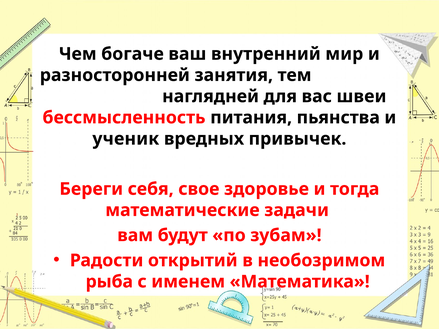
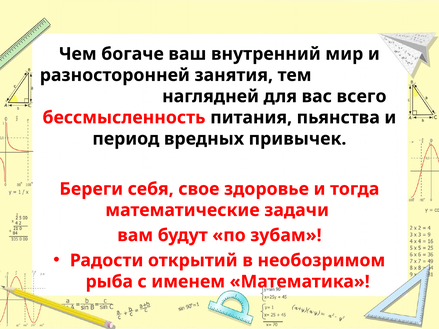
швеи: швеи -> всего (361, 96)
ученик: ученик -> период (126, 139)
